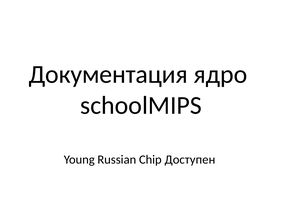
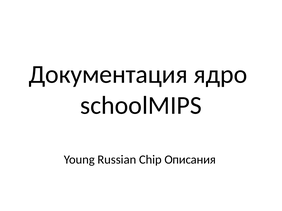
Доступен: Доступен -> Описания (190, 160)
